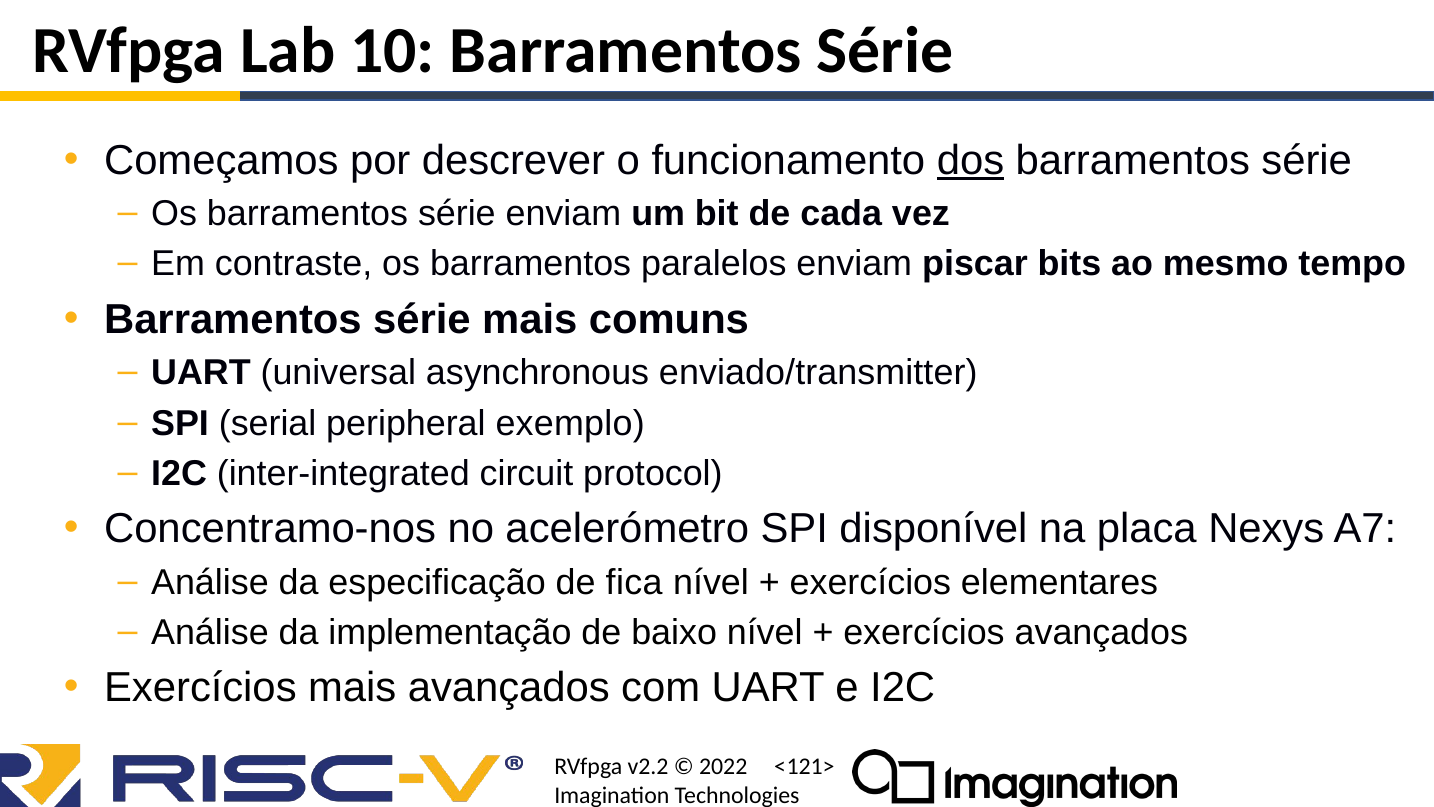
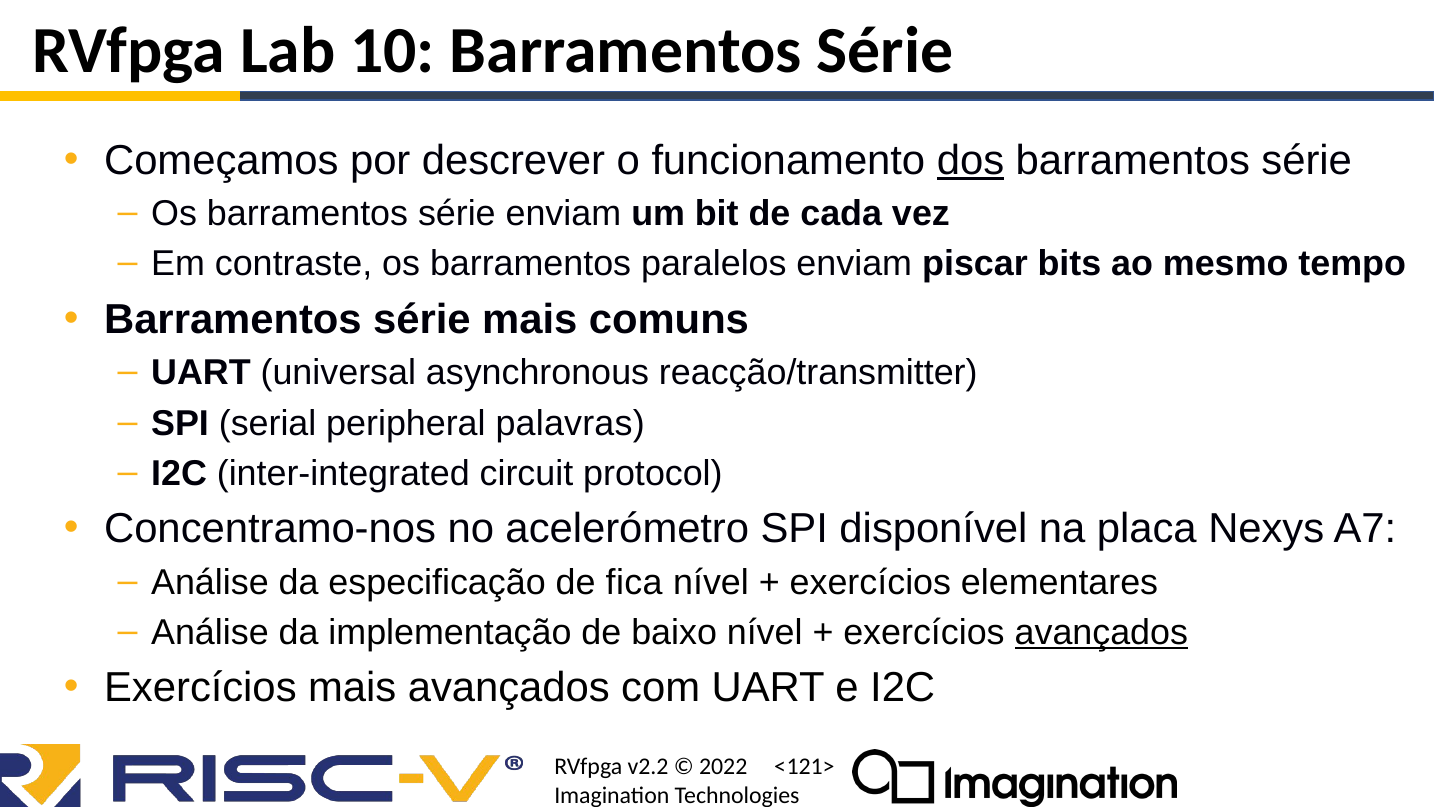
enviado/transmitter: enviado/transmitter -> reacção/transmitter (818, 373)
exemplo: exemplo -> palavras (570, 423)
avançados underline: none -> present (1101, 632)
